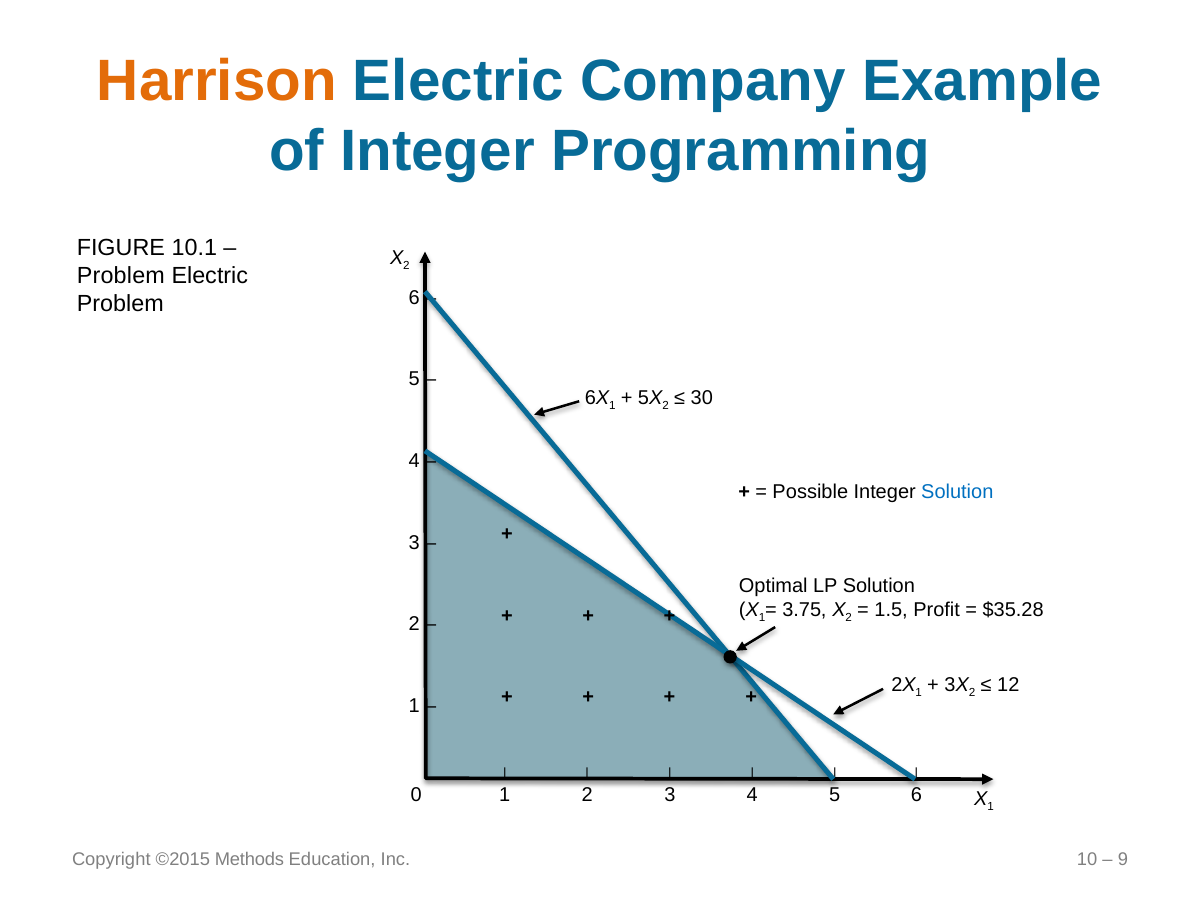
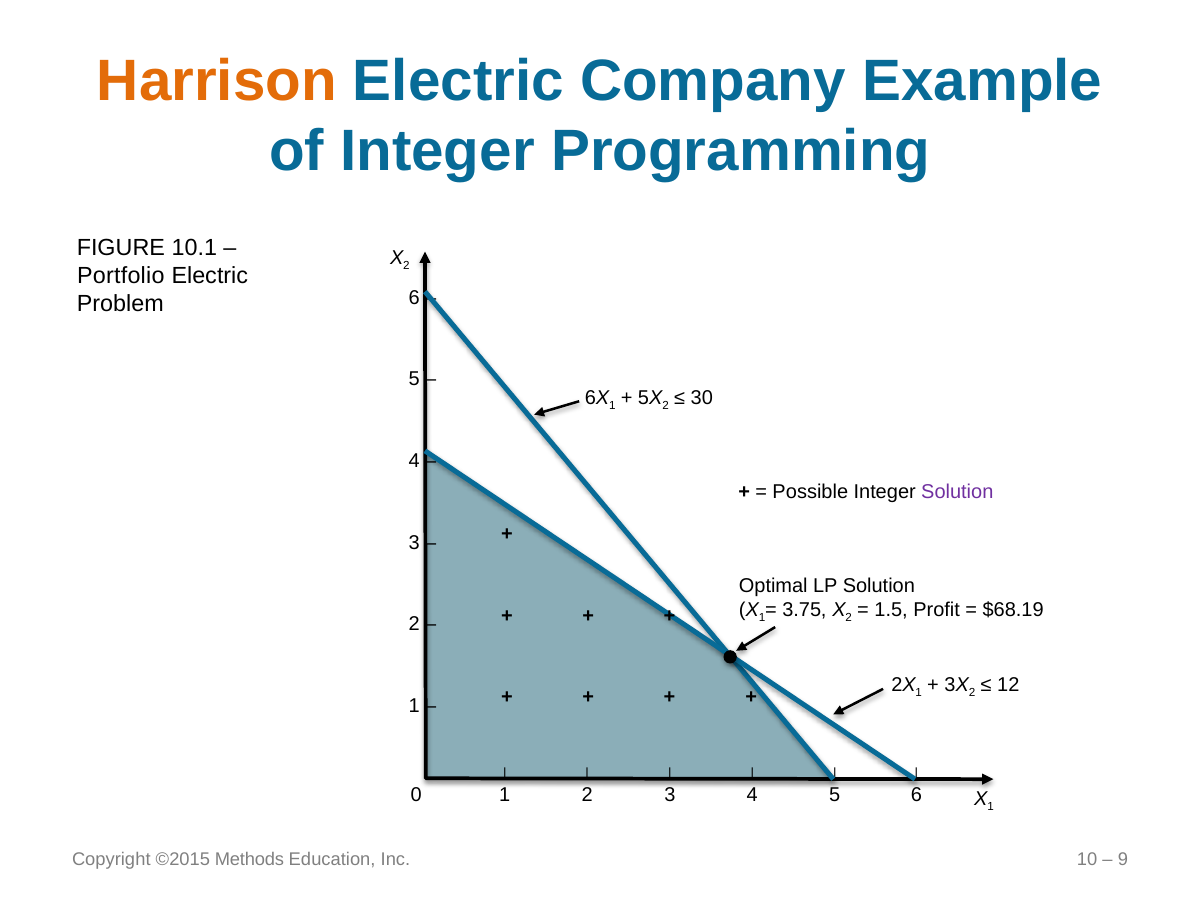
Problem: Problem -> Portfolio (121, 276)
Solution colour: blue -> purple (957, 492)
$35.28: $35.28 -> $68.19 (1013, 610)
